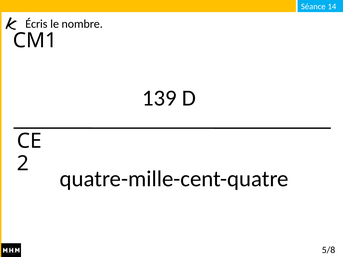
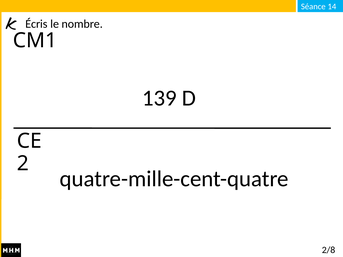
5/8: 5/8 -> 2/8 (329, 250)
